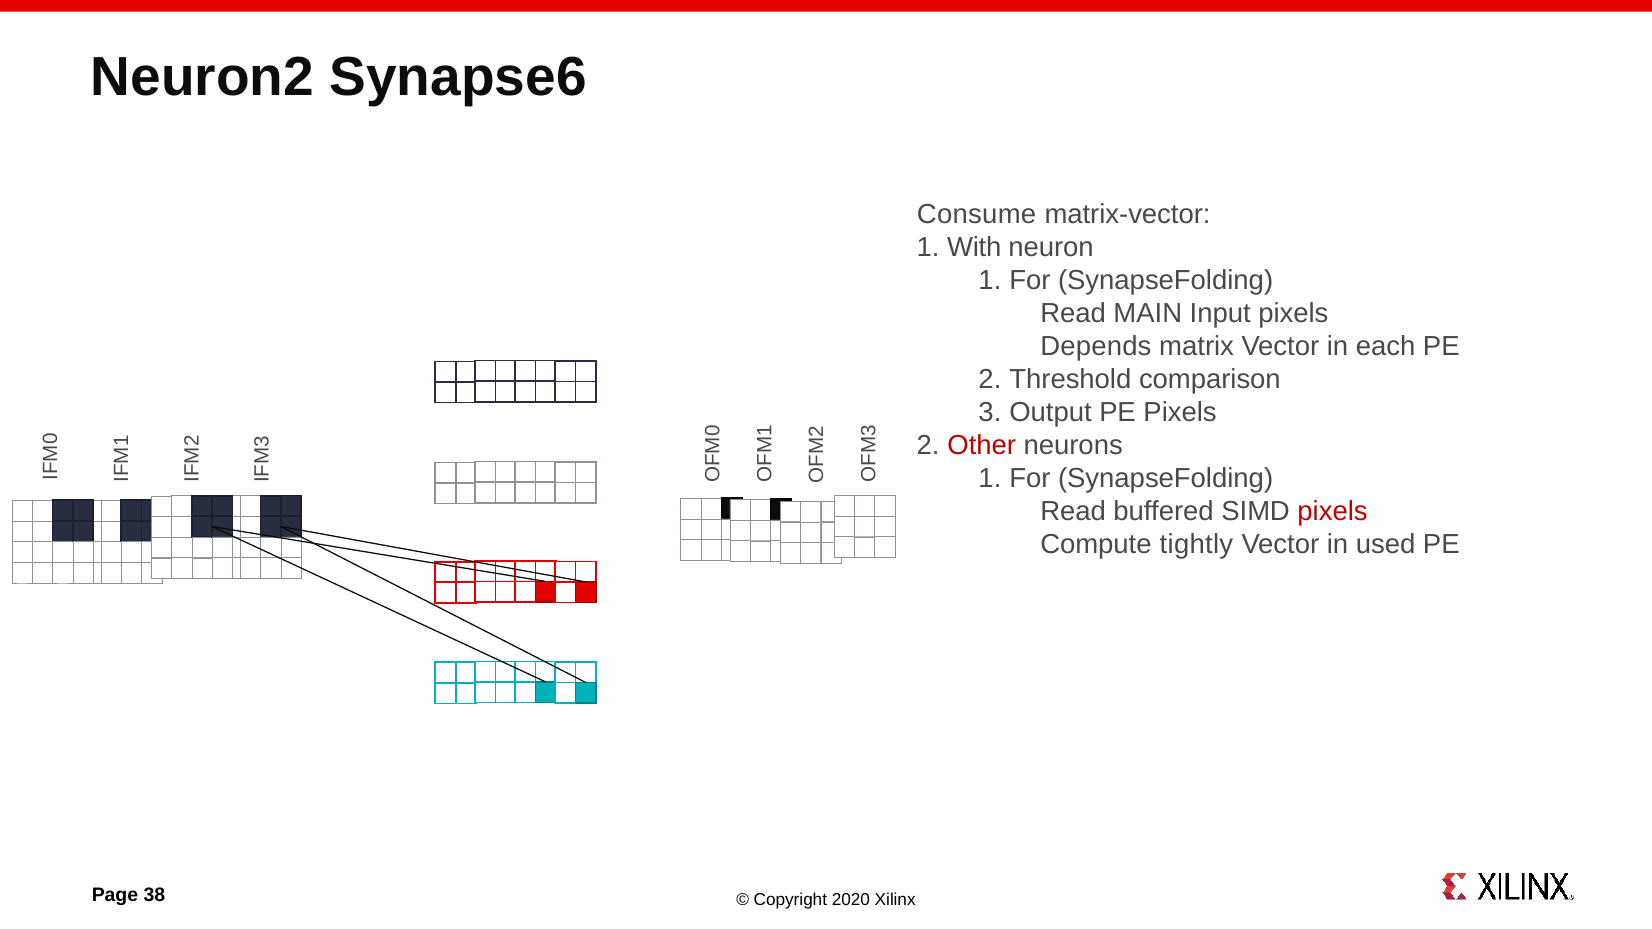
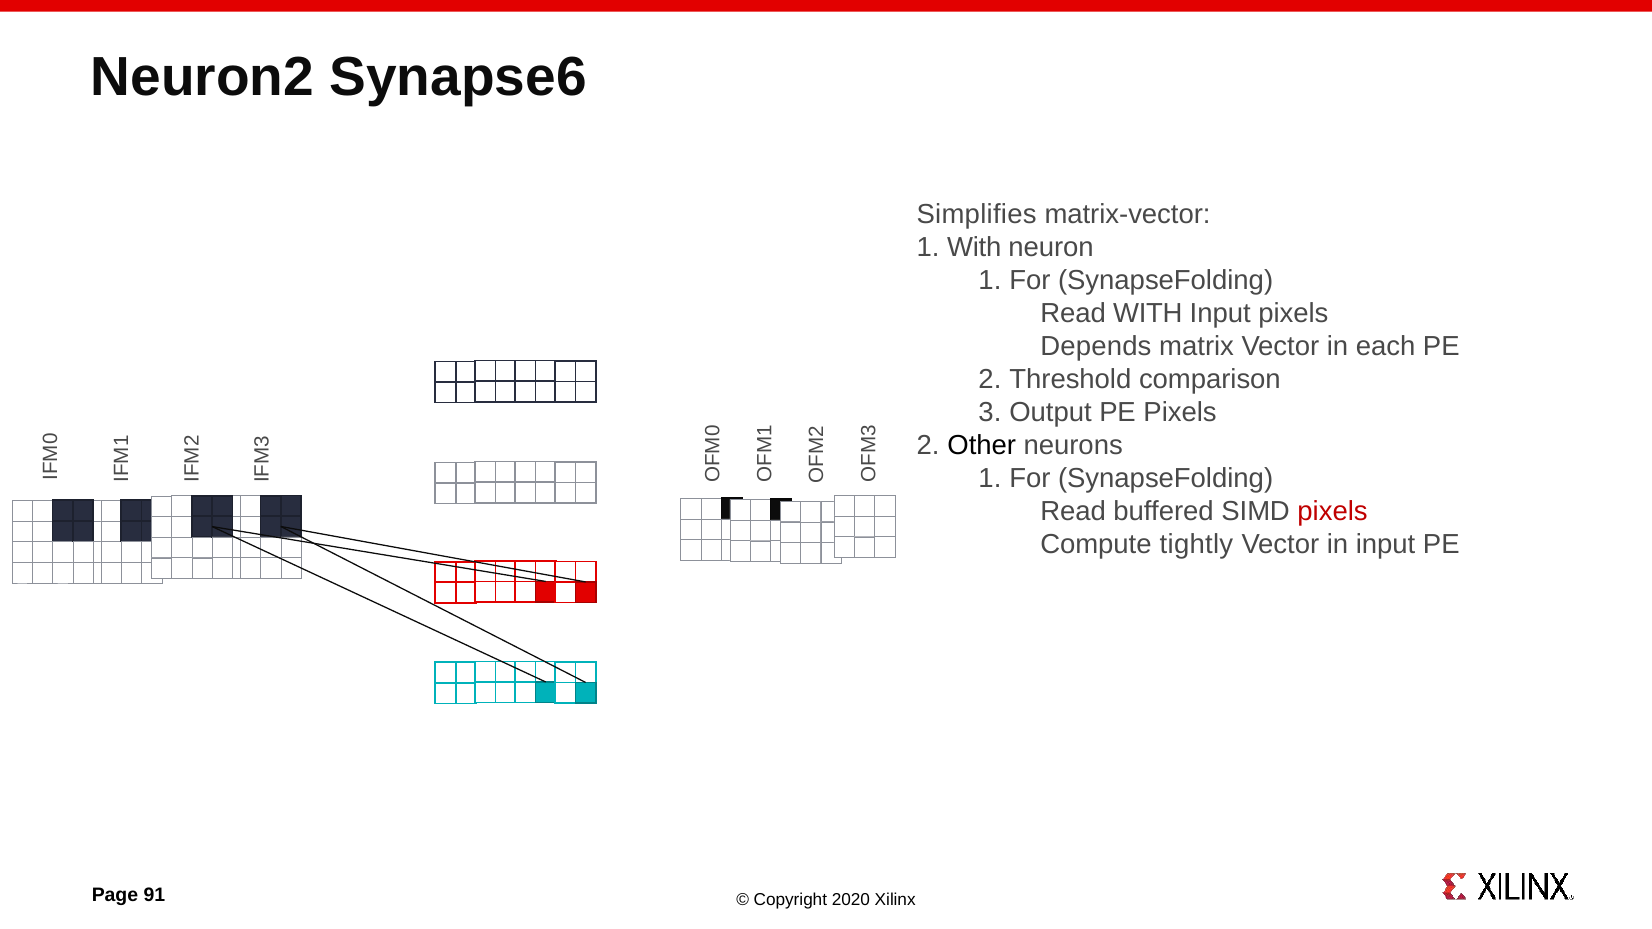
Consume: Consume -> Simplifies (977, 214)
Read MAIN: MAIN -> WITH (1148, 313)
Other colour: red -> black (982, 445)
in used: used -> input (1386, 544)
38: 38 -> 91 (154, 895)
